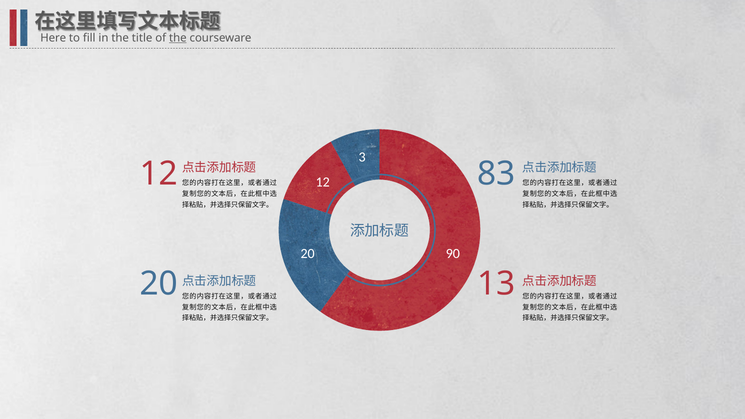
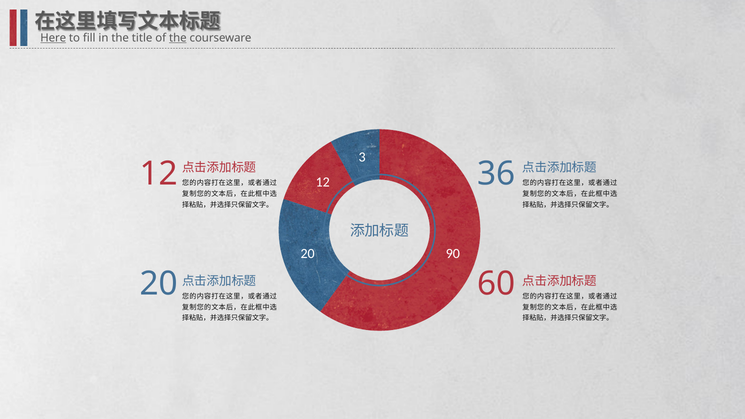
Here underline: none -> present (53, 38)
83: 83 -> 36 (496, 174)
13: 13 -> 60 (496, 284)
